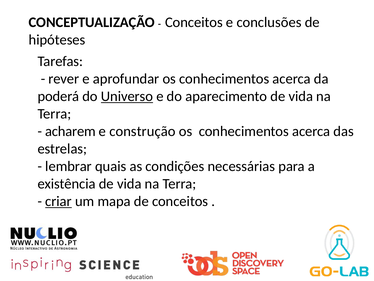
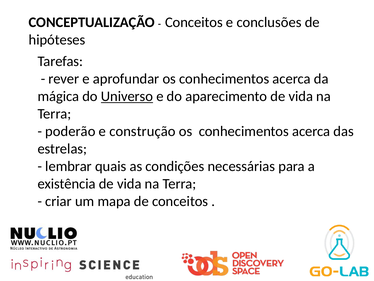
poderá: poderá -> mágica (58, 96)
acharem: acharem -> poderão (70, 131)
criar underline: present -> none (58, 201)
